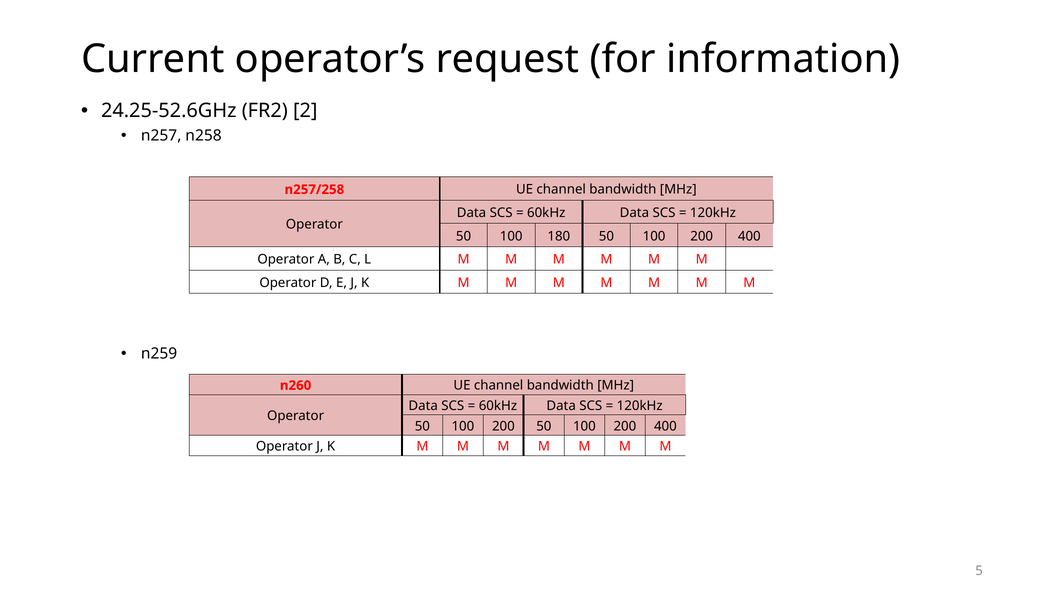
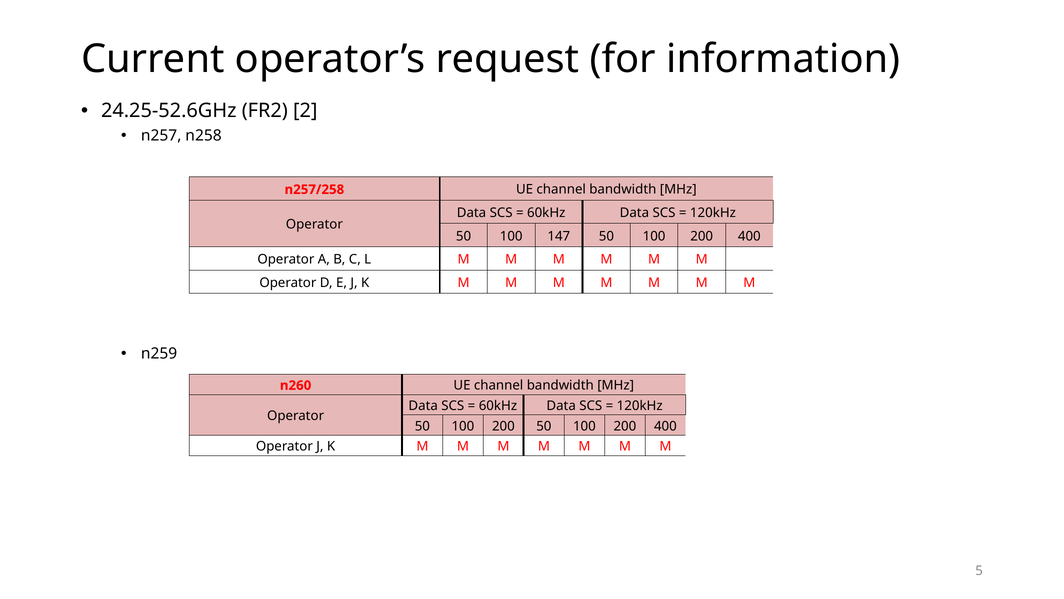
180: 180 -> 147 (559, 236)
